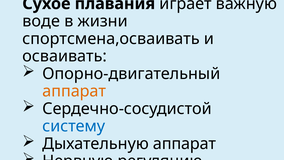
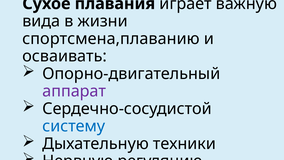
воде: воде -> вида (41, 21)
спортсмена,осваивать: спортсмена,осваивать -> спортсмена,плаванию (111, 39)
аппарат colour: orange -> purple (74, 91)
Дыхательную аппарат: аппарат -> техники (184, 143)
